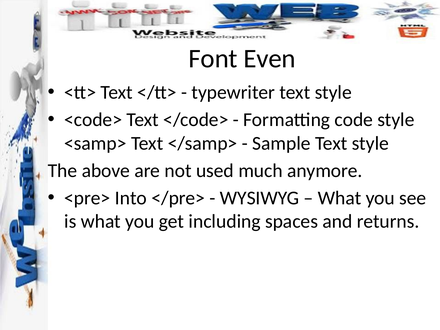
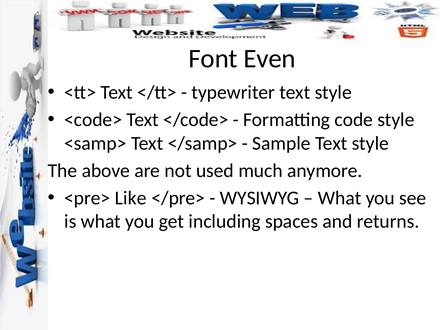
Into: Into -> Like (131, 198)
